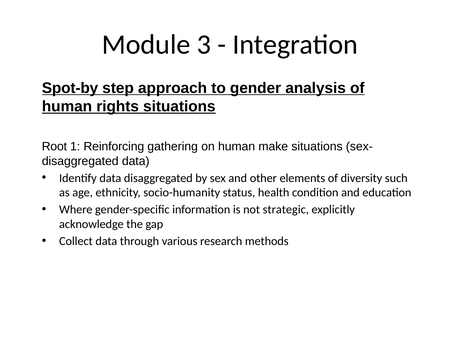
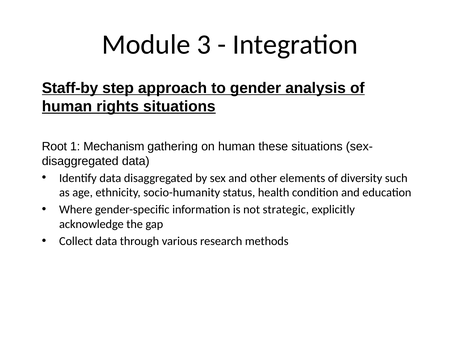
Spot-by: Spot-by -> Staff-by (70, 88)
Reinforcing: Reinforcing -> Mechanism (114, 146)
make: make -> these (273, 146)
